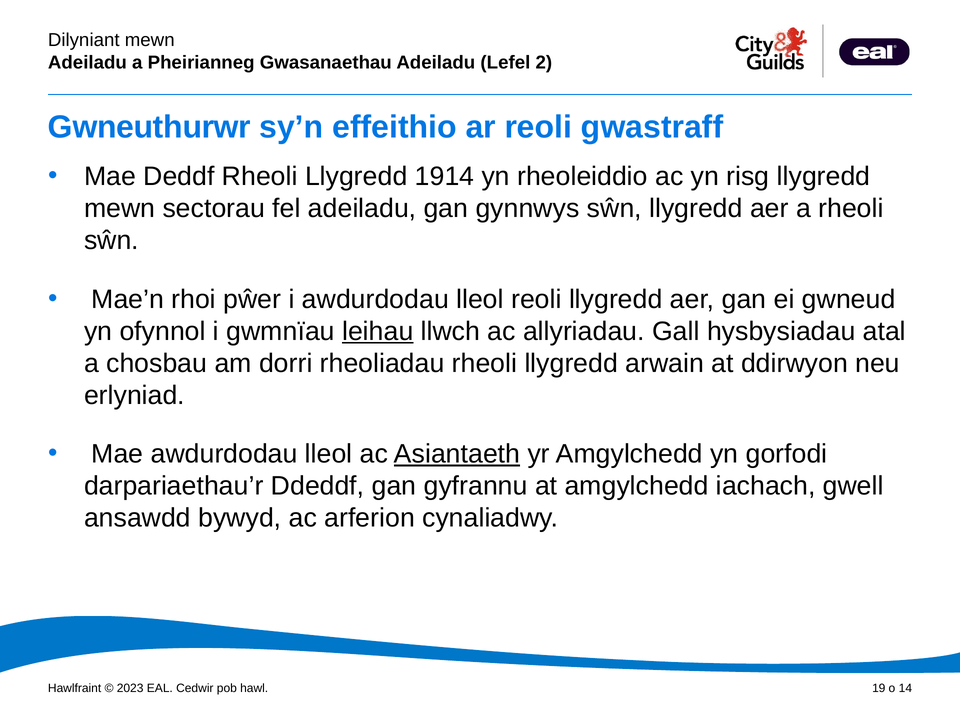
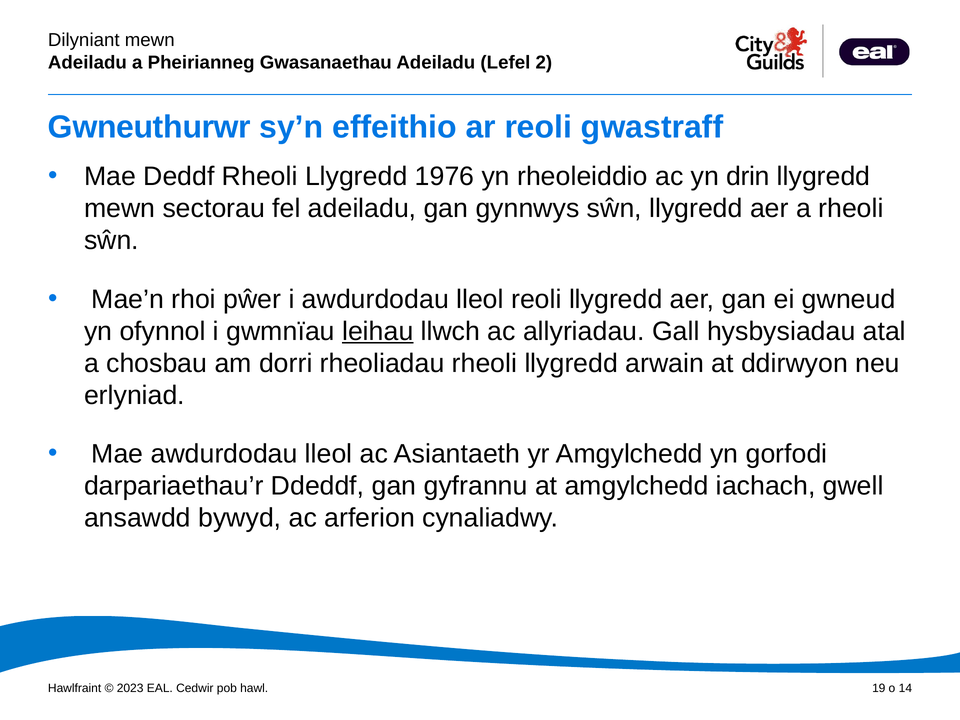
1914: 1914 -> 1976 (445, 177)
risg: risg -> drin (748, 177)
Asiantaeth underline: present -> none (457, 454)
